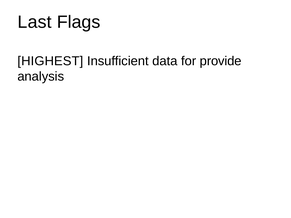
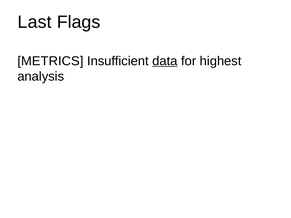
HIGHEST: HIGHEST -> METRICS (50, 61)
data underline: none -> present (165, 61)
provide: provide -> highest (221, 61)
